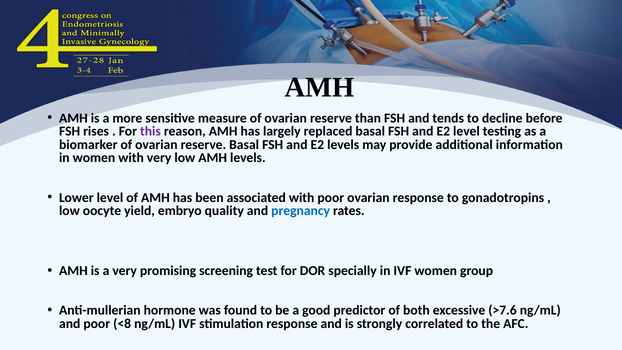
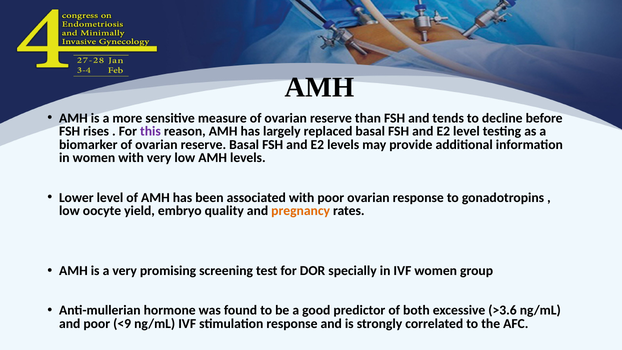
pregnancy colour: blue -> orange (301, 211)
>7.6: >7.6 -> >3.6 (503, 310)
<8: <8 -> <9 (122, 324)
